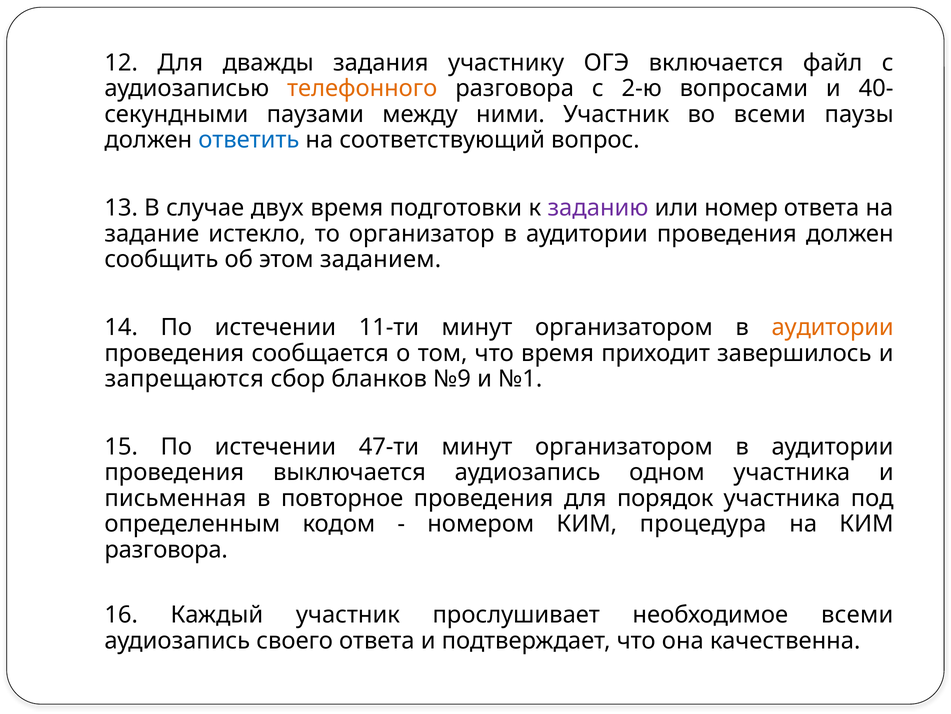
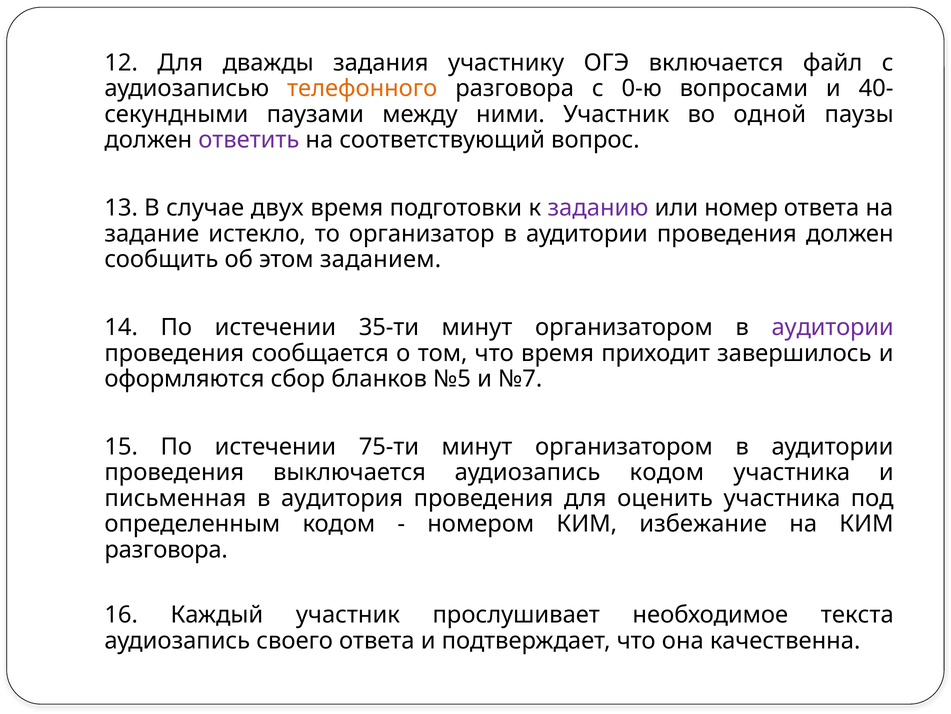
2-ю: 2-ю -> 0-ю (642, 88)
во всеми: всеми -> одной (770, 114)
ответить colour: blue -> purple (249, 140)
11-ти: 11-ти -> 35-ти (389, 327)
аудитории colour: orange -> purple (833, 327)
запрещаются: запрещаются -> оформляются (185, 378)
№9: №9 -> №5 (452, 378)
№1: №1 -> №7 (520, 378)
47-ти: 47-ти -> 75-ти (389, 446)
аудиозапись одном: одном -> кодом (667, 472)
повторное: повторное -> аудитория (342, 498)
порядок: порядок -> оценить (665, 498)
процедура: процедура -> избежание (703, 524)
необходимое всеми: всеми -> текста (857, 614)
